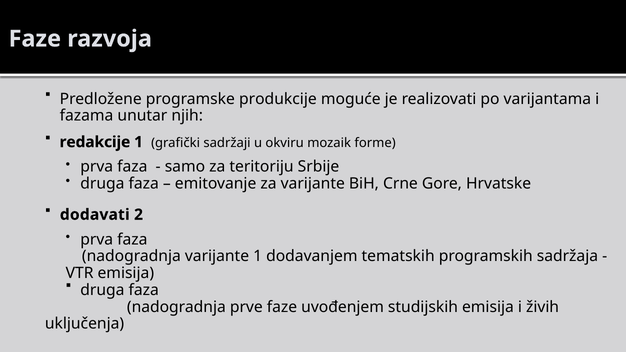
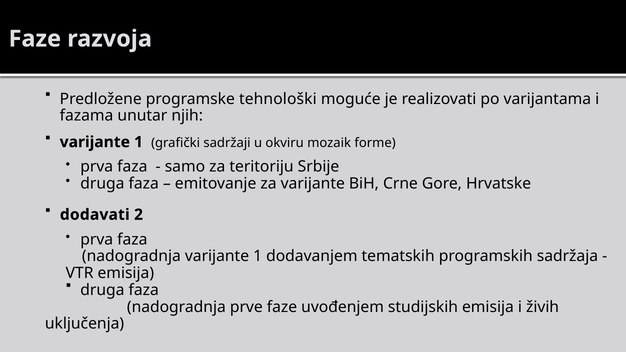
produkcije: produkcije -> tehnološki (278, 99)
redakcije: redakcije -> varijante (95, 142)
